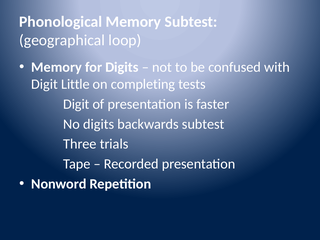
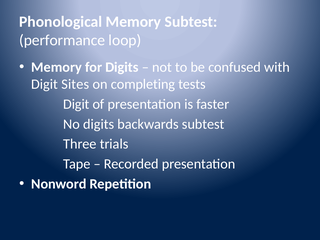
geographical: geographical -> performance (62, 40)
Little: Little -> Sites (75, 84)
